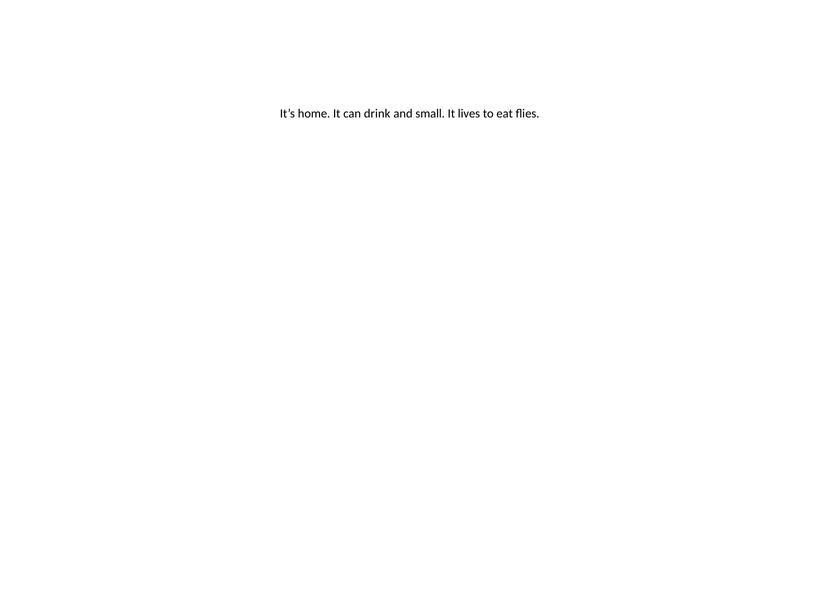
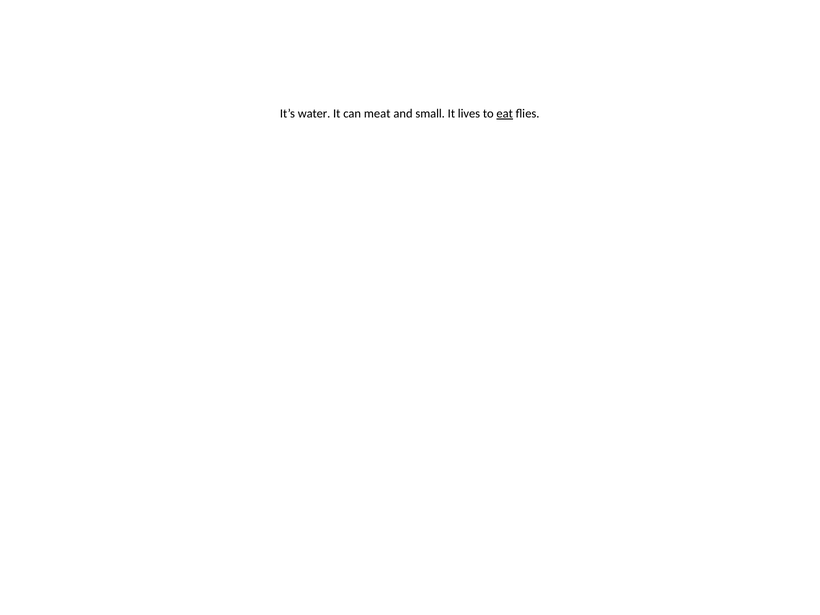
home: home -> water (314, 114)
drink: drink -> meat (377, 114)
eat underline: none -> present (505, 114)
